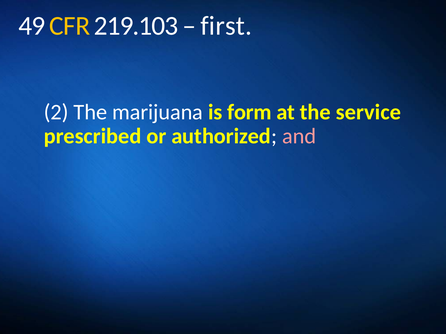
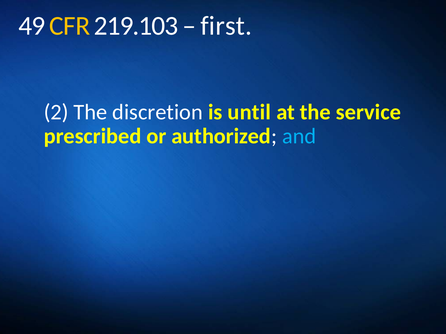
marijuana: marijuana -> discretion (158, 112)
form: form -> until (249, 112)
and colour: pink -> light blue (299, 136)
